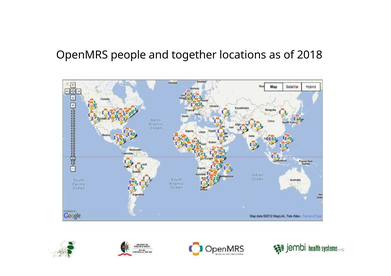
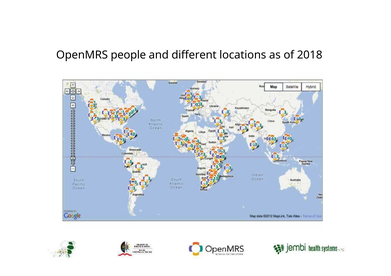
together: together -> different (194, 55)
